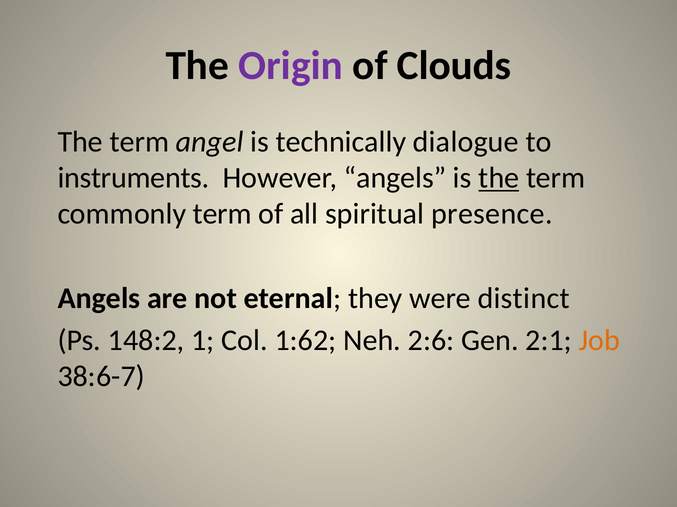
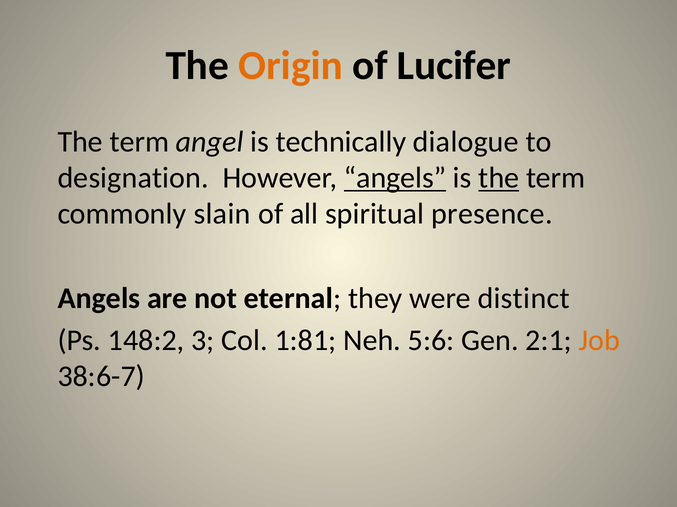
Origin colour: purple -> orange (291, 66)
Clouds: Clouds -> Lucifer (454, 66)
instruments: instruments -> designation (133, 178)
angels underline: none -> present (395, 178)
commonly term: term -> slain (222, 214)
1: 1 -> 3 (203, 341)
1:62: 1:62 -> 1:81 (305, 341)
2:6: 2:6 -> 5:6 (431, 341)
